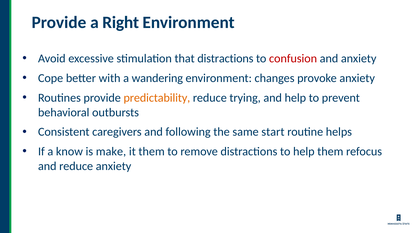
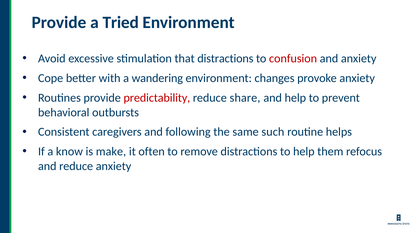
Right: Right -> Tried (121, 22)
predictability colour: orange -> red (157, 98)
trying: trying -> share (245, 98)
start: start -> such (273, 132)
it them: them -> often (152, 152)
